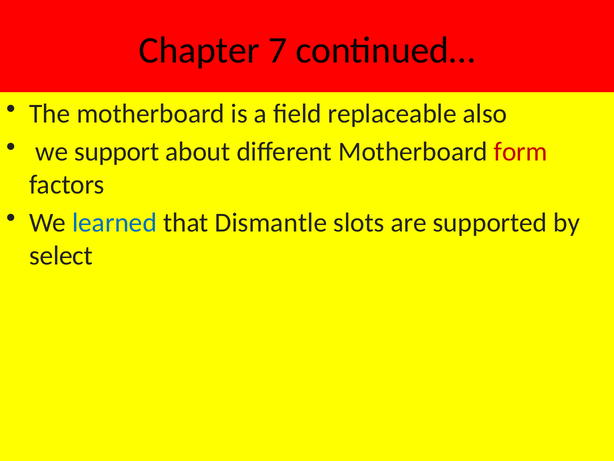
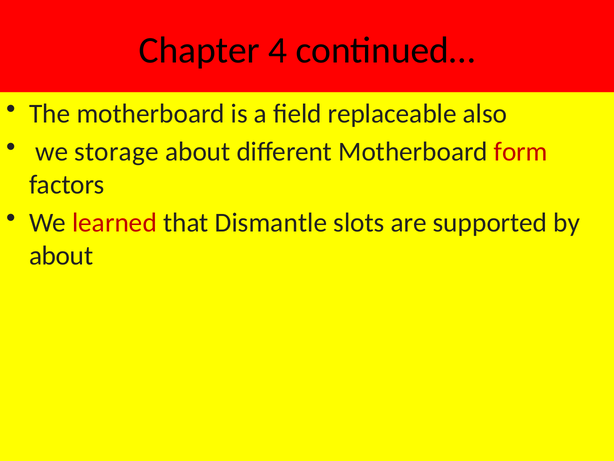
7: 7 -> 4 (278, 50)
support: support -> storage (116, 152)
learned colour: blue -> red (115, 223)
select: select -> about (61, 255)
